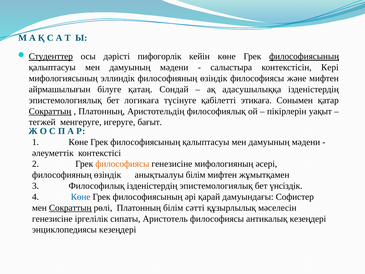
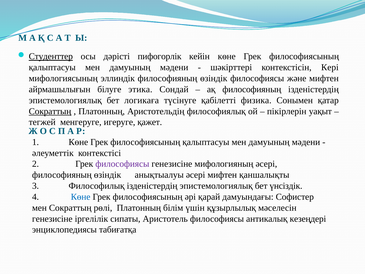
философиясының underline: present -> none (304, 56)
салыстыра: салыстыра -> шәкірттері (231, 67)
қатаң: қатаң -> этика (140, 89)
ақ адасушылыққа: адасушылыққа -> философияның (252, 89)
этикаға: этикаға -> физика (256, 100)
бағыт: бағыт -> қажет (150, 122)
философиясы colour: orange -> purple (122, 164)
анықтыалуы білім: білім -> әсері (196, 175)
жұмытқамен: жұмытқамен -> қаншалықты (264, 175)
Сократтың underline: present -> none (70, 208)
сәтті: сәтті -> үшін (195, 208)
энциклопедиясы кезеңдері: кезеңдері -> табиғатқа (118, 230)
